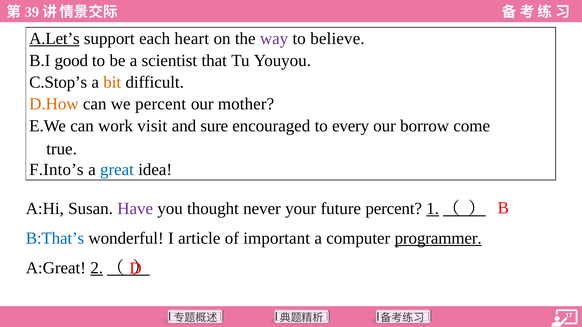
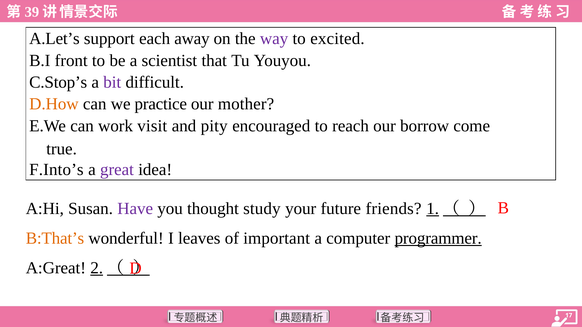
A.Let’s underline: present -> none (54, 39)
heart: heart -> away (192, 39)
believe: believe -> excited (337, 39)
good: good -> front (71, 60)
bit colour: orange -> purple (112, 82)
we percent: percent -> practice (161, 104)
sure: sure -> pity (214, 126)
every: every -> reach (351, 126)
great colour: blue -> purple (117, 170)
never: never -> study (262, 209)
future percent: percent -> friends (394, 209)
B:That’s colour: blue -> orange (55, 238)
article: article -> leaves (199, 238)
